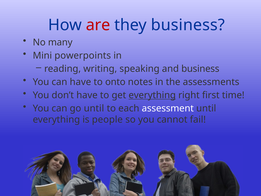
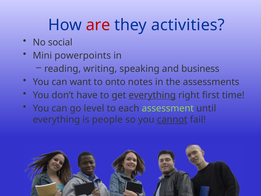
they business: business -> activities (188, 25)
many: many -> social (60, 42)
can have: have -> want (80, 82)
go until: until -> level (94, 108)
assessment colour: white -> light green (168, 108)
cannot underline: none -> present (172, 119)
